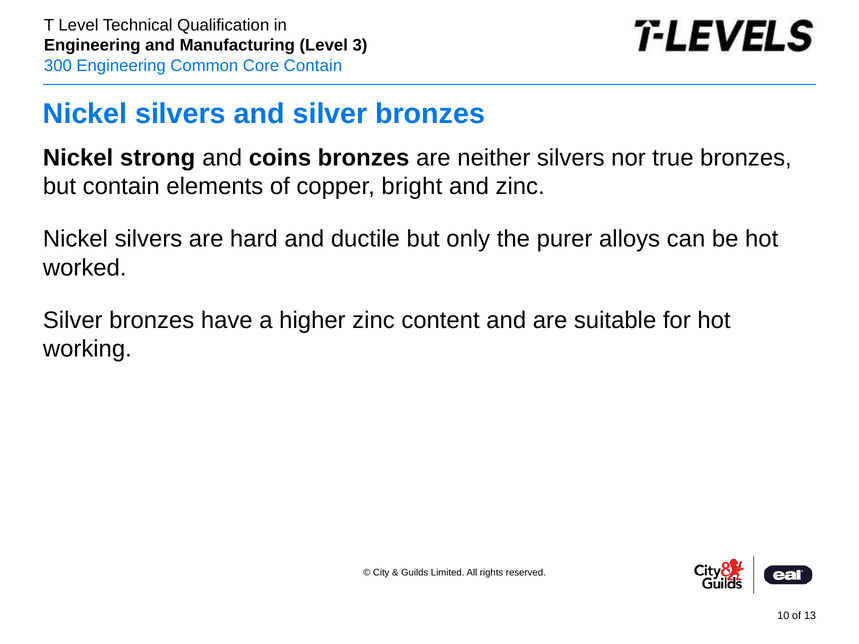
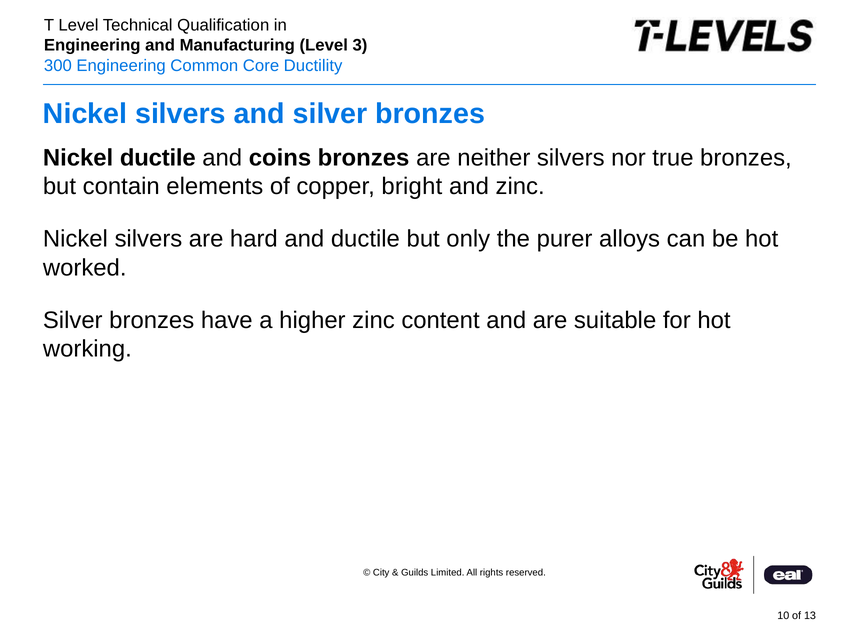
Contain: Contain -> Ductility (313, 66)
Nickel strong: strong -> ductile (158, 158)
